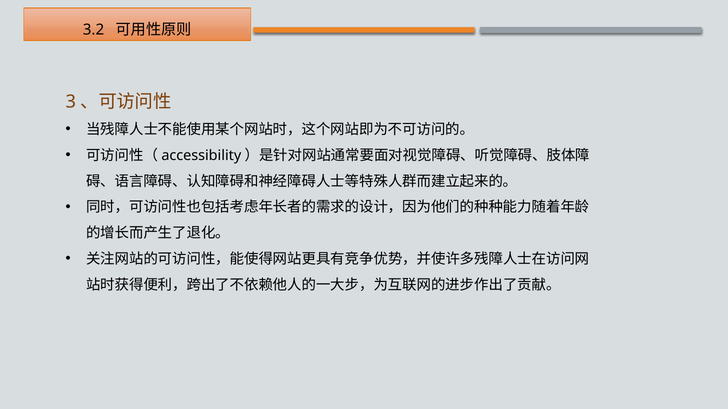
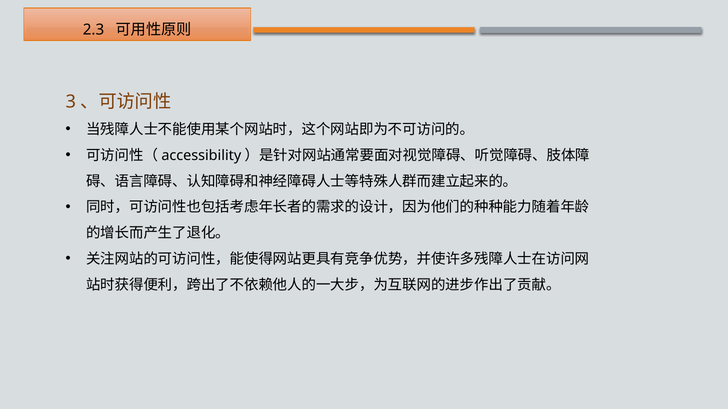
3.2: 3.2 -> 2.3 (94, 30)
